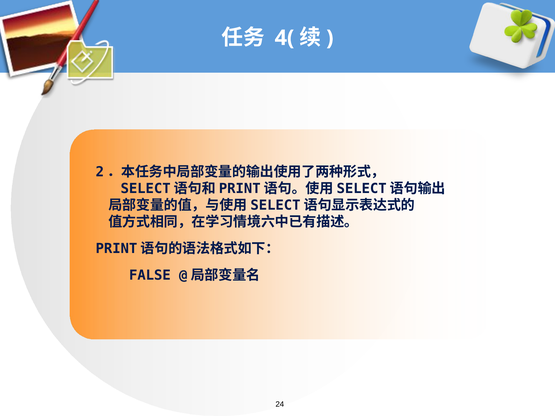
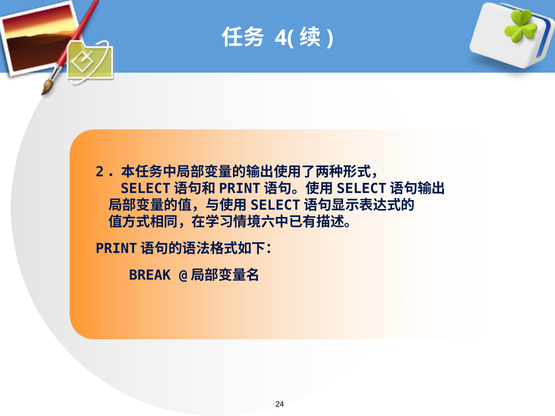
FALSE: FALSE -> BREAK (150, 275)
